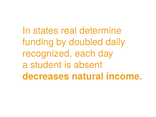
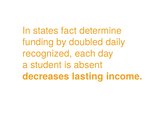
real: real -> fact (69, 31)
natural: natural -> lasting (88, 76)
